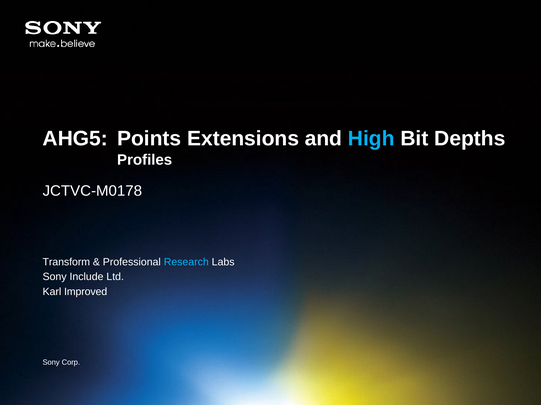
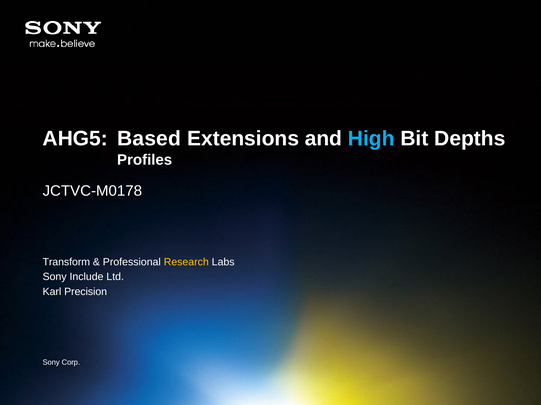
Points: Points -> Based (149, 139)
Research colour: light blue -> yellow (186, 263)
Improved: Improved -> Precision (86, 292)
